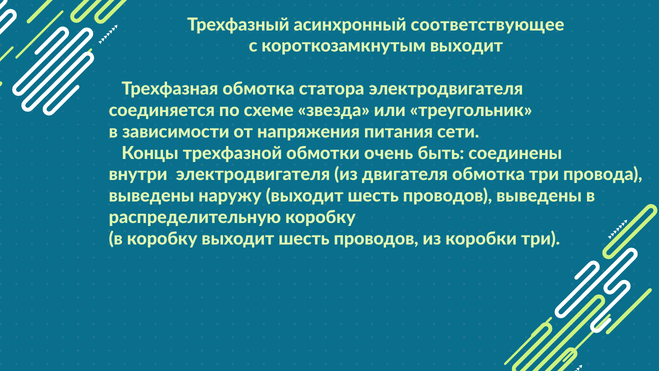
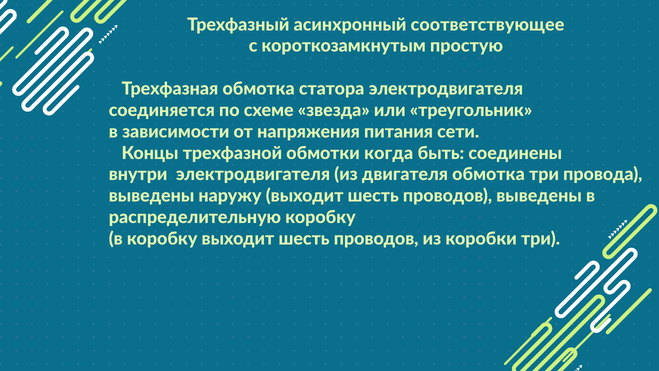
короткозамкнутым выходит: выходит -> простую (466, 46)
очень: очень -> когда (389, 153)
